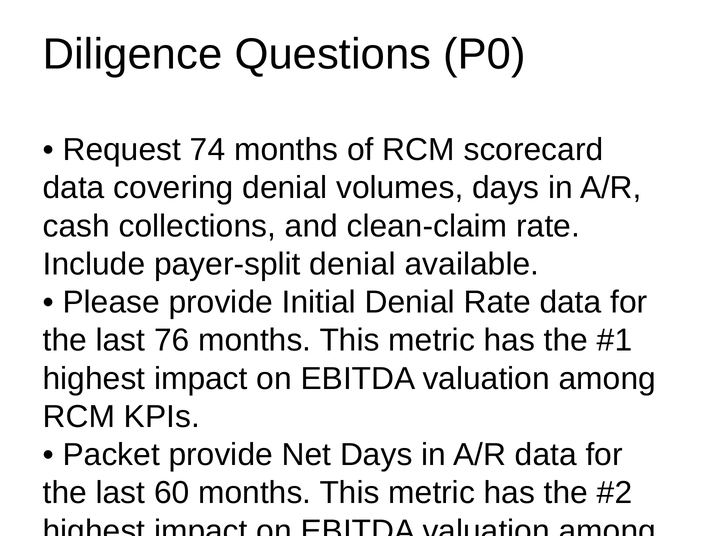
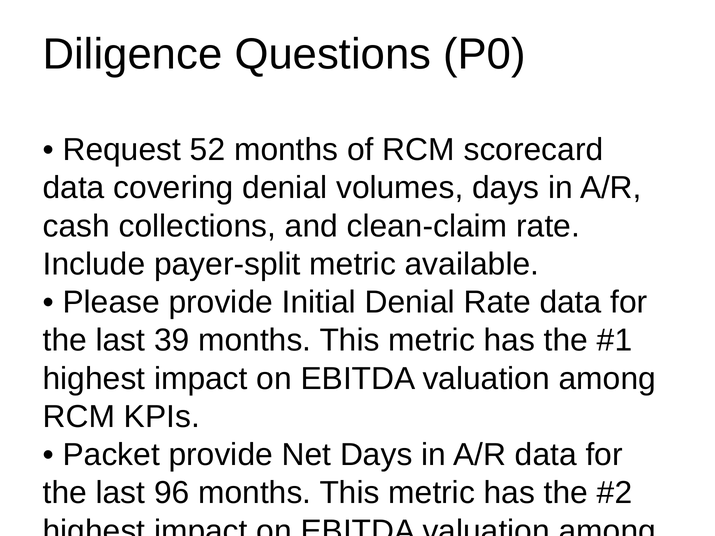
74: 74 -> 52 (208, 150)
payer-split denial: denial -> metric (353, 264)
76: 76 -> 39 (172, 341)
60: 60 -> 96 (172, 493)
